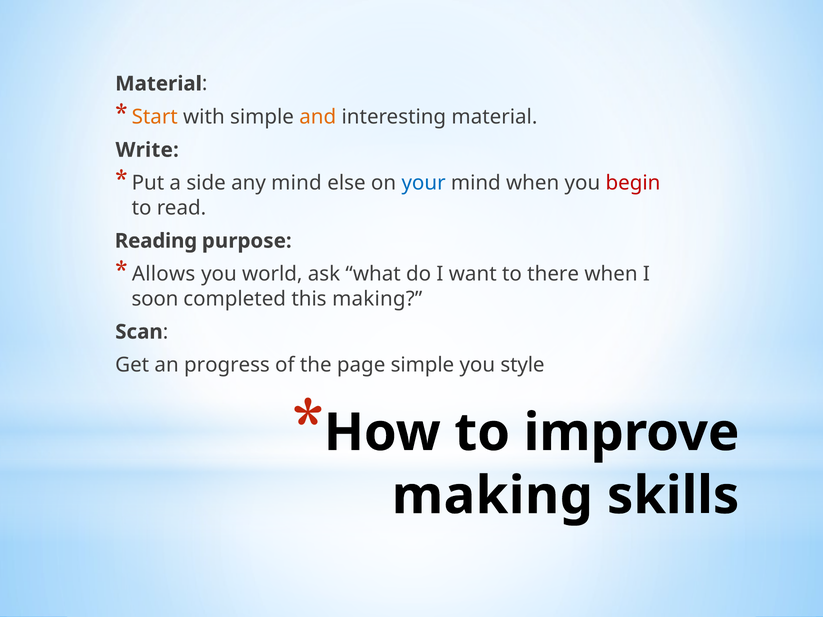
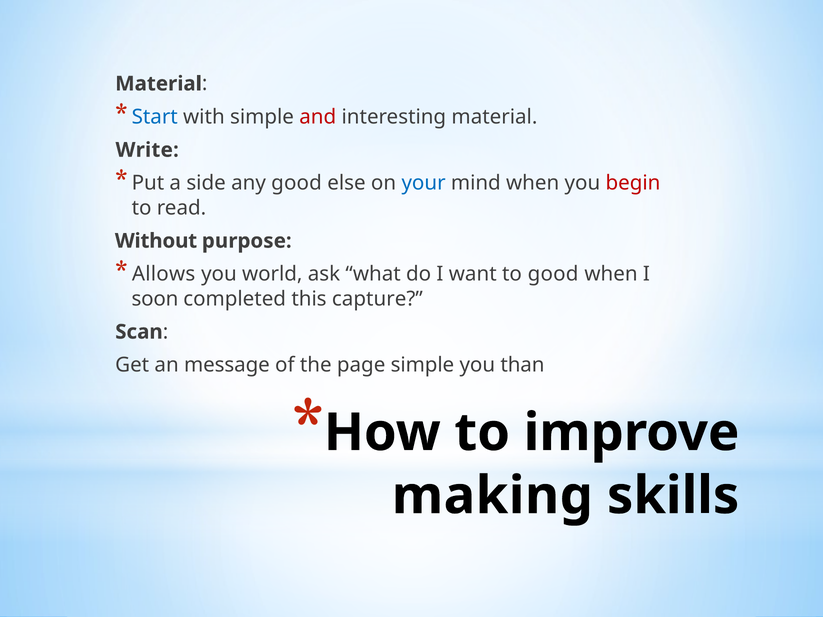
Start colour: orange -> blue (155, 117)
and colour: orange -> red (318, 117)
any mind: mind -> good (297, 183)
Reading: Reading -> Without (156, 241)
to there: there -> good (553, 274)
this making: making -> capture (377, 299)
progress: progress -> message (227, 365)
style: style -> than (522, 365)
